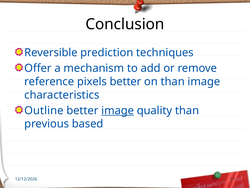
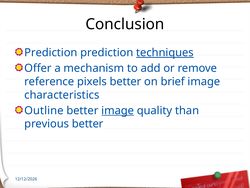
Reversible: Reversible -> Prediction (51, 52)
techniques underline: none -> present (165, 52)
on than: than -> brief (173, 81)
previous based: based -> better (88, 124)
